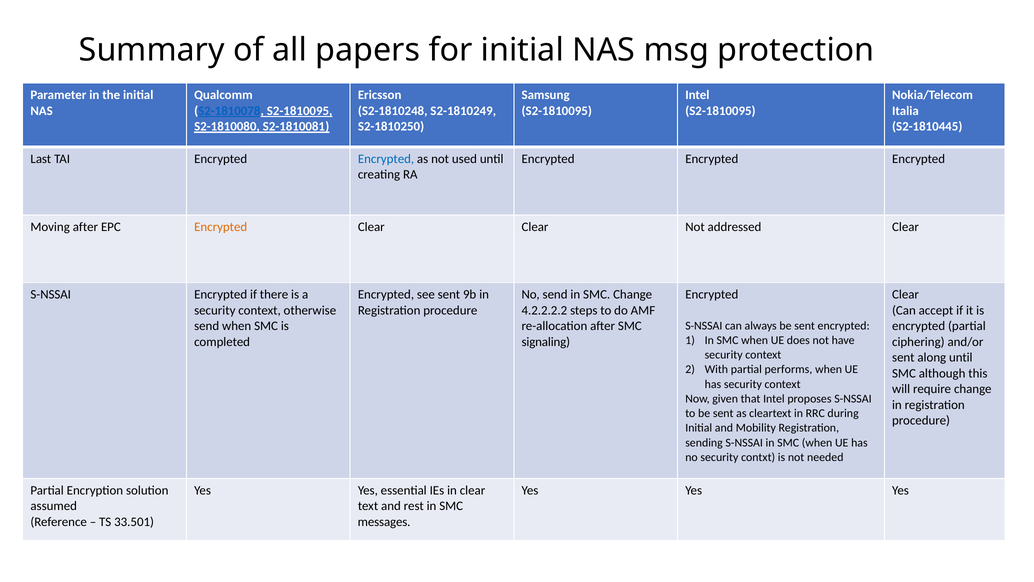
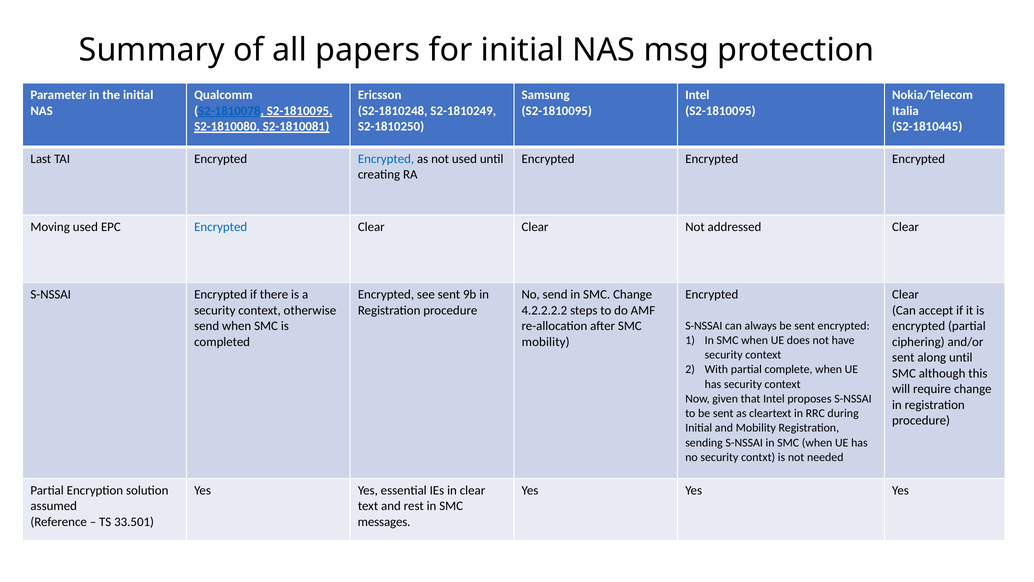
Moving after: after -> used (85, 227)
Encrypted colour: orange -> blue (221, 227)
signaling: signaling -> mobility (546, 342)
performs: performs -> complete (789, 369)
